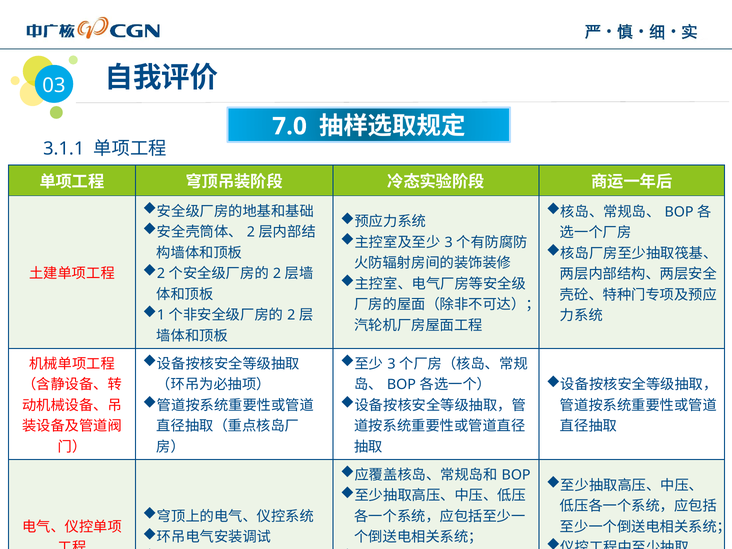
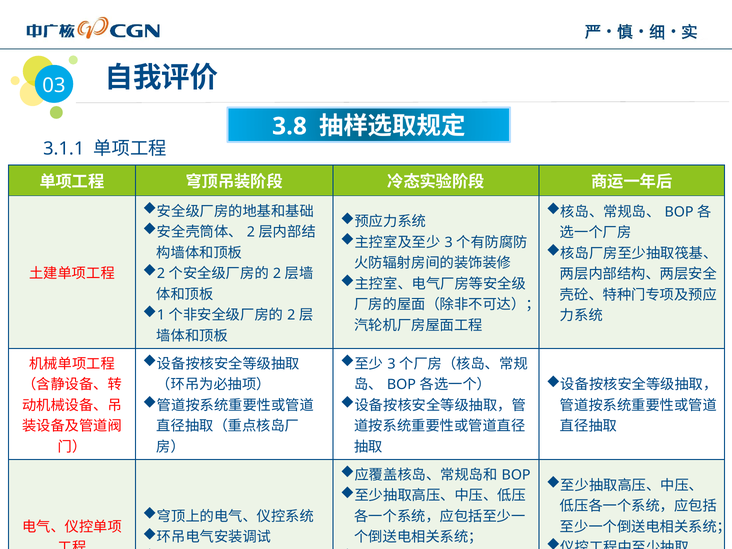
7.0: 7.0 -> 3.8 (290, 126)
